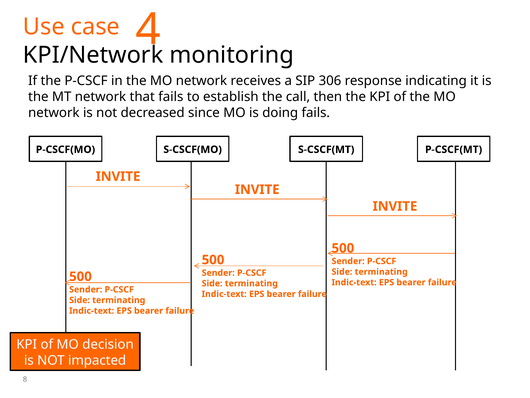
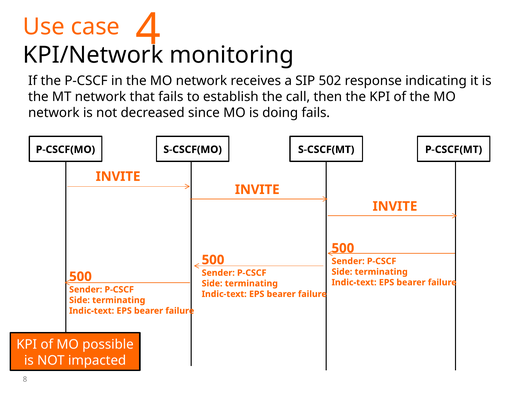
306: 306 -> 502 (330, 81)
decision: decision -> possible (108, 344)
